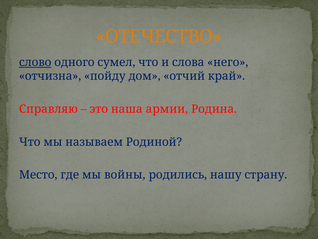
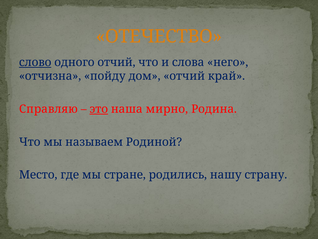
одного сумел: сумел -> отчий (116, 62)
это underline: none -> present (99, 109)
армии: армии -> мирно (167, 109)
войны: войны -> стране (125, 175)
